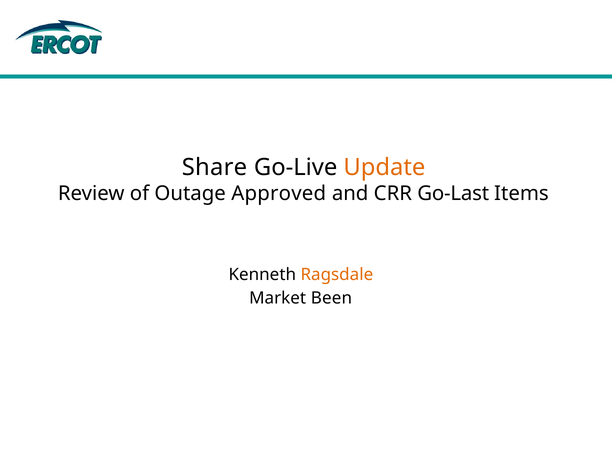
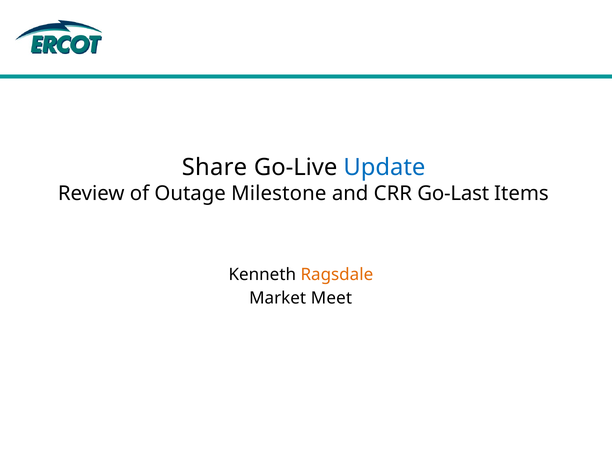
Update colour: orange -> blue (384, 167)
Approved: Approved -> Milestone (279, 194)
Been: Been -> Meet (331, 298)
